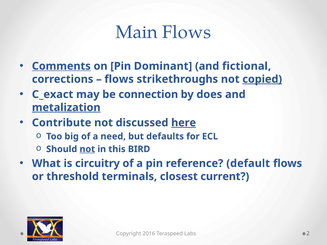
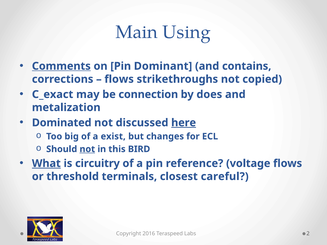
Main Flows: Flows -> Using (187, 32)
fictional: fictional -> contains (247, 66)
copied underline: present -> none (262, 79)
metalization underline: present -> none (66, 108)
Contribute: Contribute -> Dominated (62, 123)
need: need -> exist (113, 137)
defaults: defaults -> changes (165, 137)
What underline: none -> present (46, 164)
default: default -> voltage (248, 164)
current: current -> careful (225, 177)
